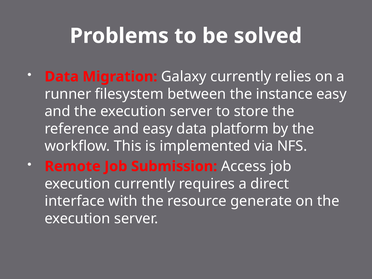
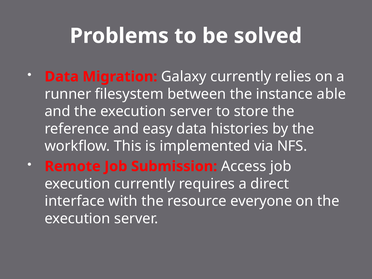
instance easy: easy -> able (331, 94)
platform: platform -> histories (240, 129)
generate: generate -> everyone (261, 201)
